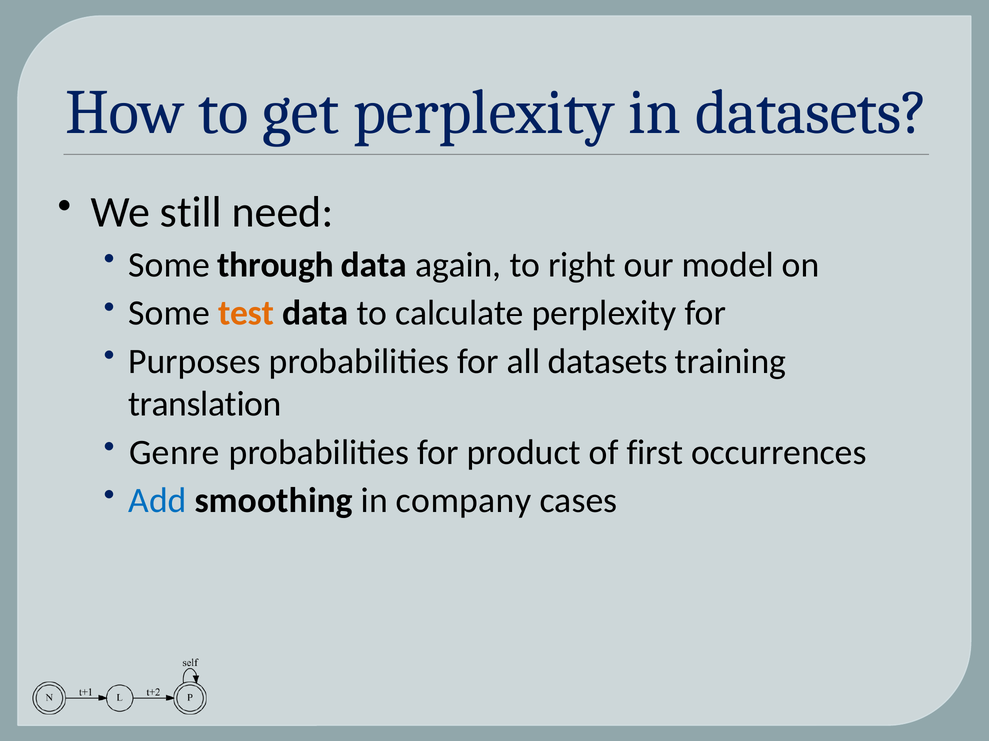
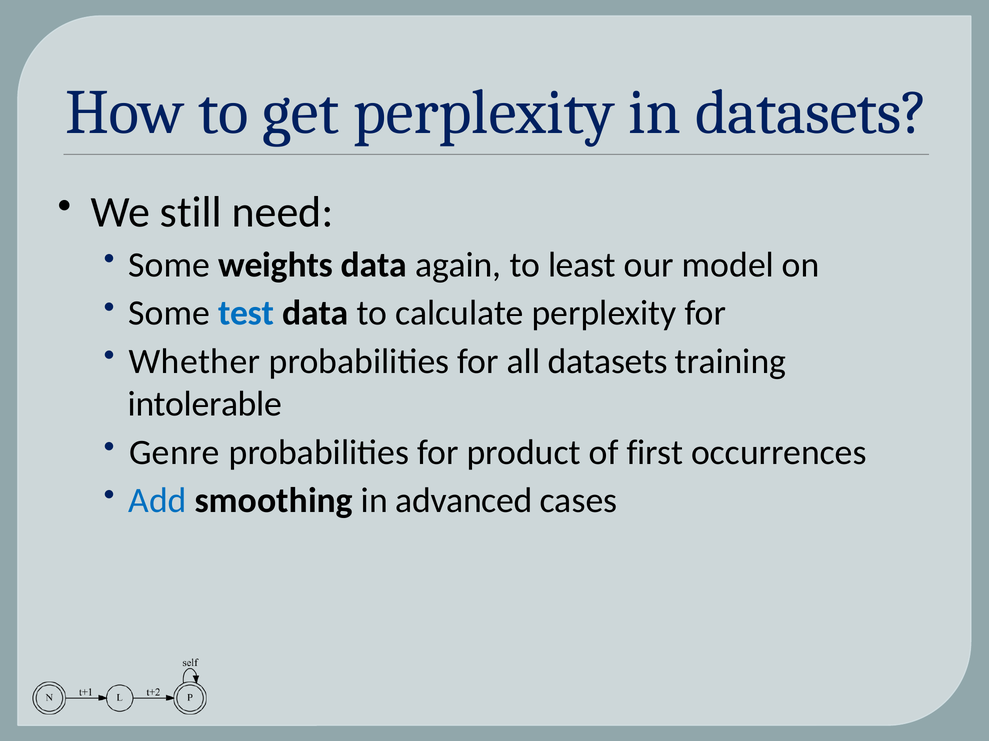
through: through -> weights (276, 265)
right: right -> least (582, 265)
test colour: orange -> blue (246, 313)
Purposes: Purposes -> Whether (194, 362)
translation: translation -> intolerable (205, 405)
company: company -> advanced (464, 501)
